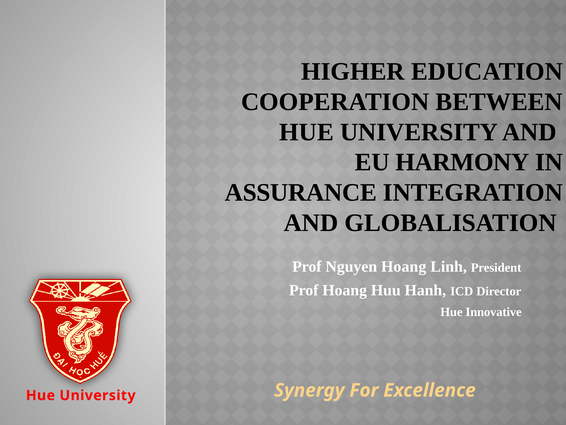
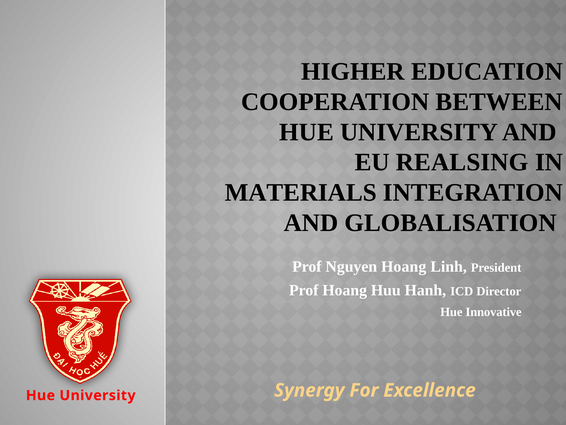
HARMONY: HARMONY -> REALSING (462, 162)
ASSURANCE: ASSURANCE -> MATERIALS (301, 192)
